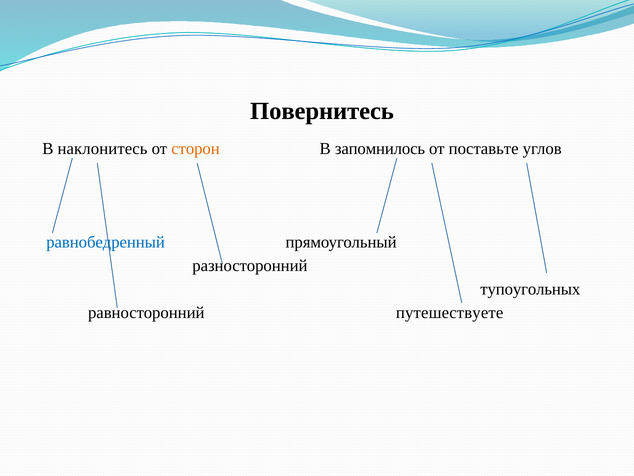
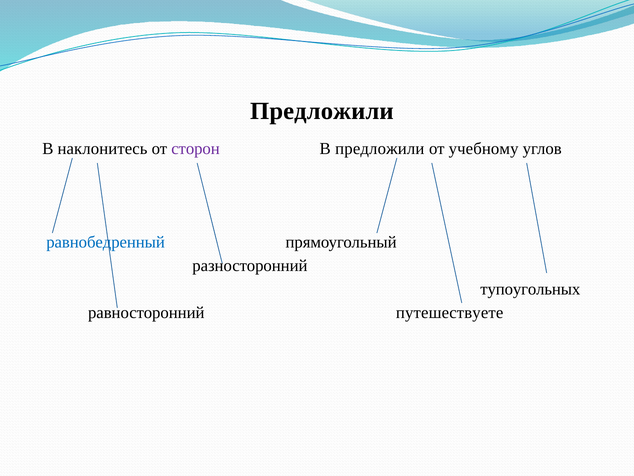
Повернитесь: Повернитесь -> Предложили (322, 111)
сторон colour: orange -> purple (196, 148)
В запомнилось: запомнилось -> предложили (380, 148)
поставьте: поставьте -> учебному (484, 148)
